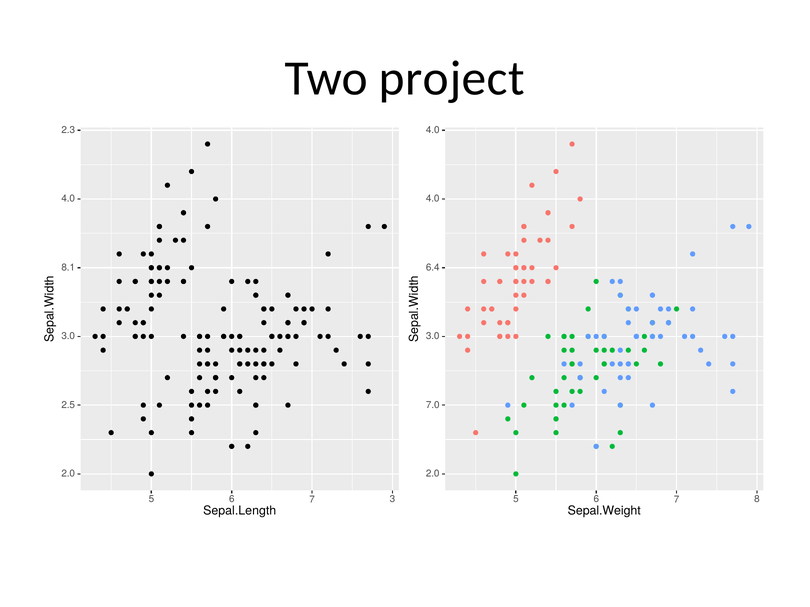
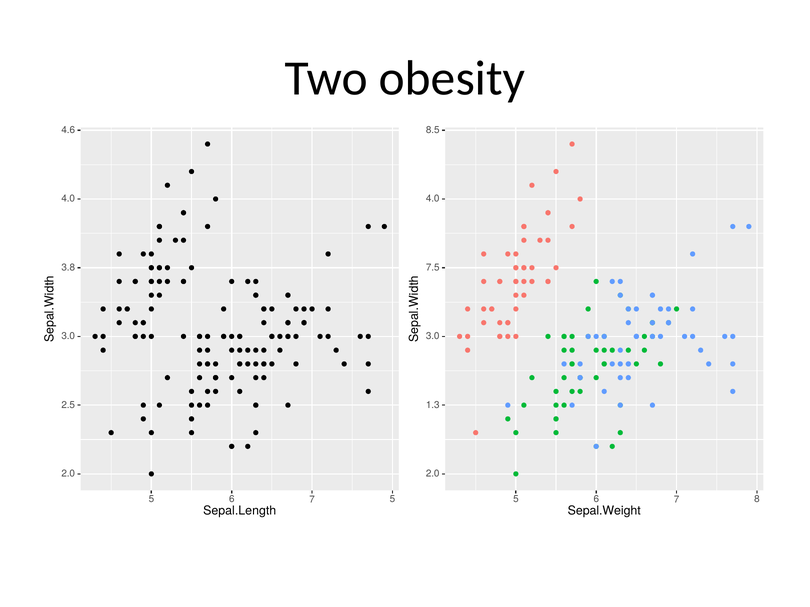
project: project -> obesity (452, 78)
2.3: 2.3 -> 4.6 (68, 130)
4.0: 4.0 -> 8.5 (433, 130)
8.1: 8.1 -> 3.8 (68, 268)
6.4: 6.4 -> 7.5 (433, 268)
7.0: 7.0 -> 1.3 (433, 405)
7 3: 3 -> 5 (392, 500)
